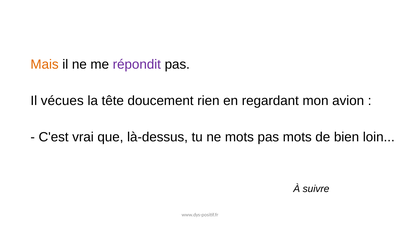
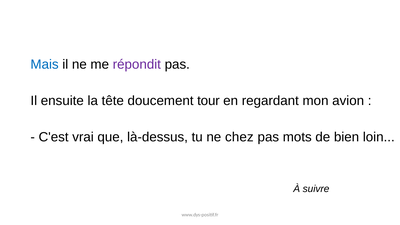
Mais colour: orange -> blue (45, 65)
vécues: vécues -> ensuite (62, 101)
rien: rien -> tour (208, 101)
ne mots: mots -> chez (239, 137)
